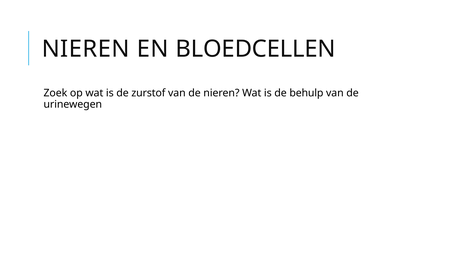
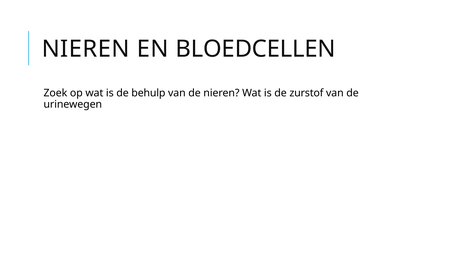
zurstof: zurstof -> behulp (148, 93)
behulp: behulp -> zurstof (306, 93)
